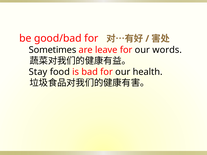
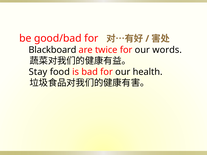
Sometimes: Sometimes -> Blackboard (53, 50)
leave: leave -> twice (106, 50)
